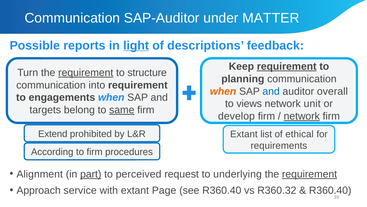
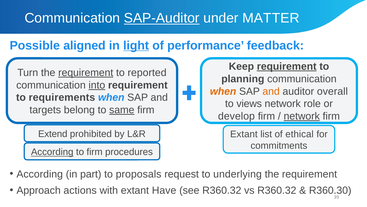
SAP-Auditor underline: none -> present (162, 18)
reports: reports -> aligned (84, 45)
descriptions: descriptions -> performance (206, 45)
structure: structure -> reported (147, 72)
into underline: none -> present (97, 85)
and colour: blue -> orange (271, 91)
engagements: engagements -> requirements (62, 97)
unit: unit -> role (312, 103)
requirements: requirements -> commitments (279, 145)
According underline: none -> present (52, 152)
Alignment: Alignment -> According (40, 174)
part underline: present -> none (91, 174)
perceived: perceived -> proposals (139, 174)
requirement underline: present -> none (310, 174)
service: service -> actions (80, 190)
Page: Page -> Have (164, 190)
see R360.40: R360.40 -> R360.32 (222, 190)
R360.40: R360.40 -> R360.30 (330, 190)
